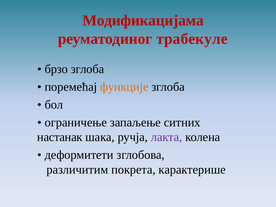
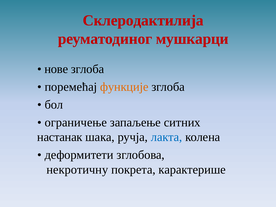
Модификацијама: Модификацијама -> Склеродактилија (143, 20)
трабекуле: трабекуле -> мушкарци (192, 39)
брзо: брзо -> нове (56, 69)
лакта colour: purple -> blue (167, 137)
различитим: различитим -> некротичну (77, 170)
